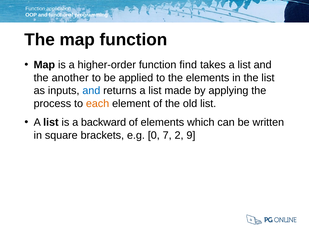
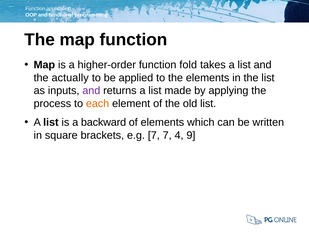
find: find -> fold (188, 65)
another: another -> actually (70, 78)
and colour: blue -> purple (91, 91)
e.g 0: 0 -> 7 (154, 135)
2: 2 -> 4 (179, 135)
